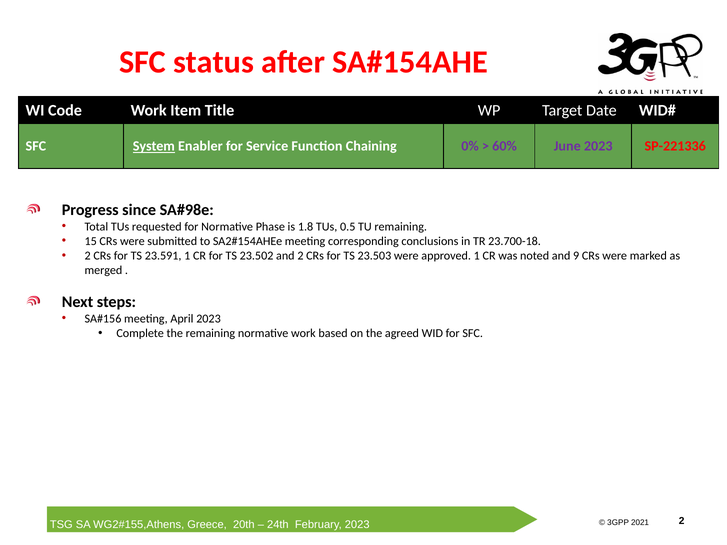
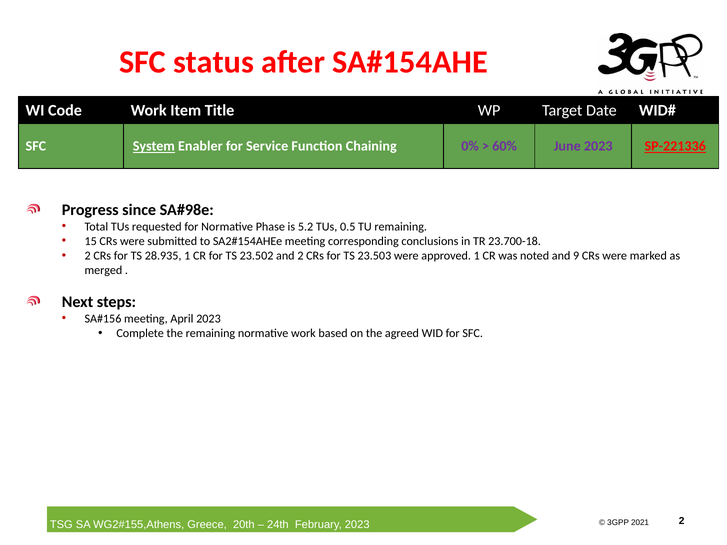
SP-221336 underline: none -> present (675, 146)
1.8: 1.8 -> 5.2 (306, 227)
23.591: 23.591 -> 28.935 (163, 256)
